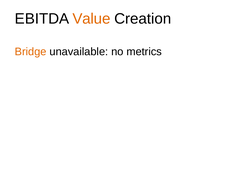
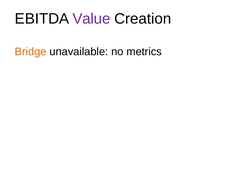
Value colour: orange -> purple (91, 19)
